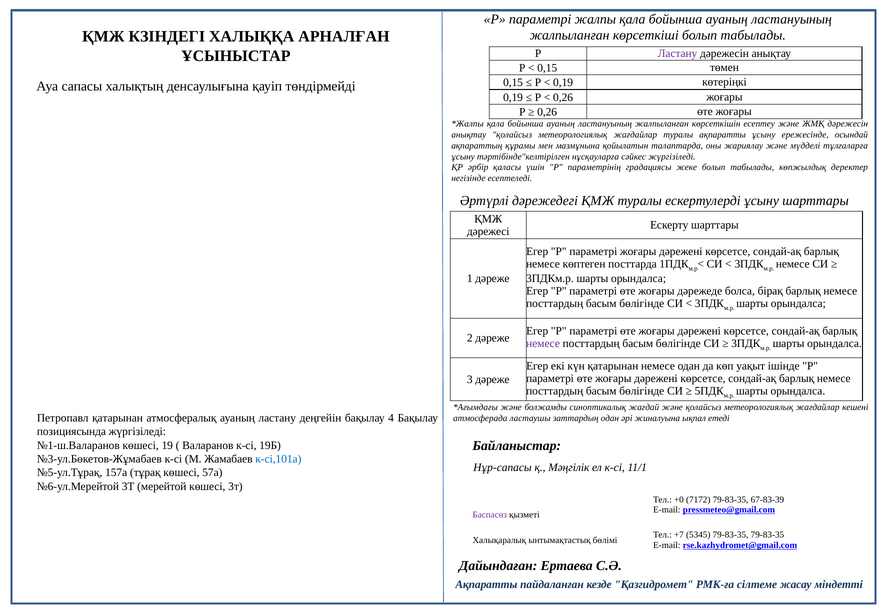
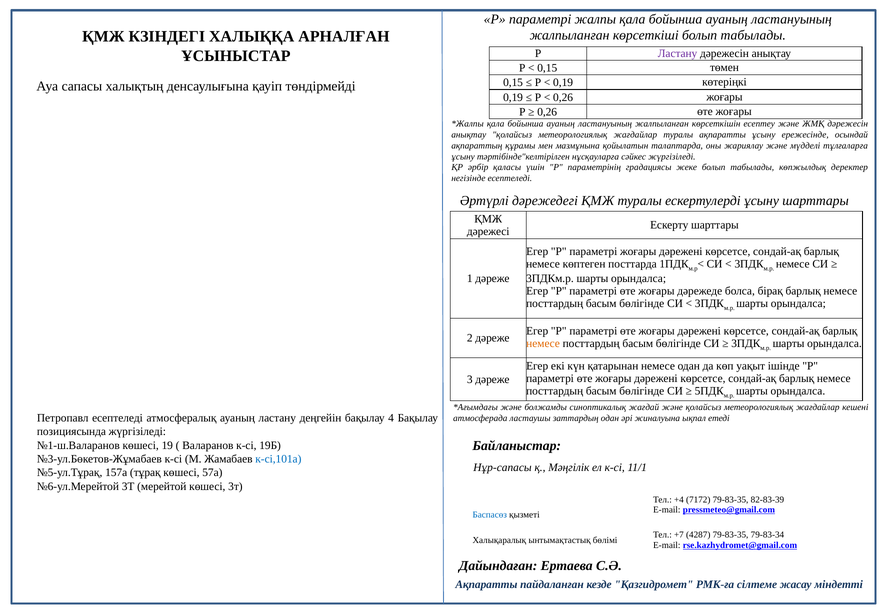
немесе colour: purple -> orange (543, 344)
Петропавл қатарынан: қатарынан -> есептеледі (118, 418)
+0: +0 -> +4 (679, 500)
67-83-39: 67-83-39 -> 82-83-39 (767, 500)
Баспасөз colour: purple -> blue (490, 515)
5345: 5345 -> 4287 (698, 535)
79-83-35 79-83-35: 79-83-35 -> 79-83-34 (767, 535)
